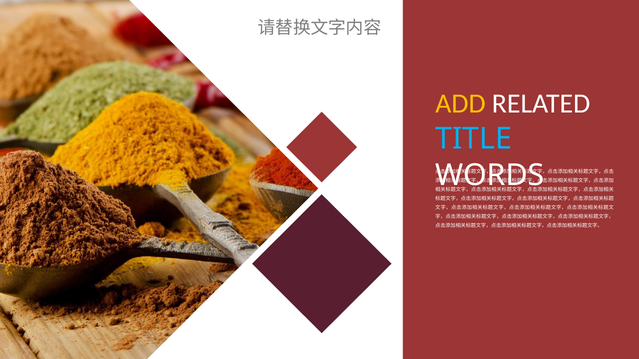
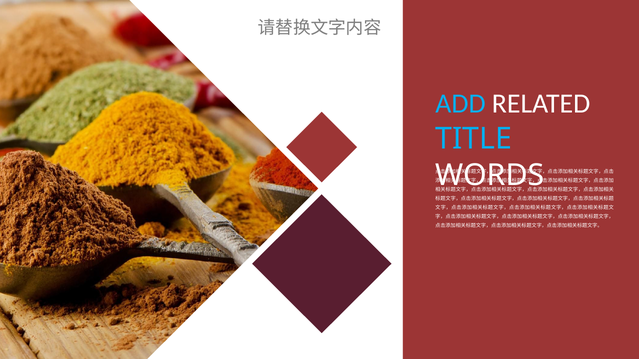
ADD colour: yellow -> light blue (460, 104)
